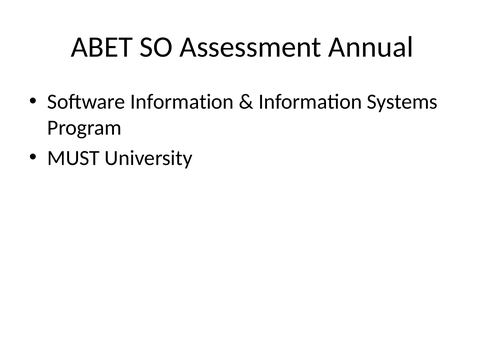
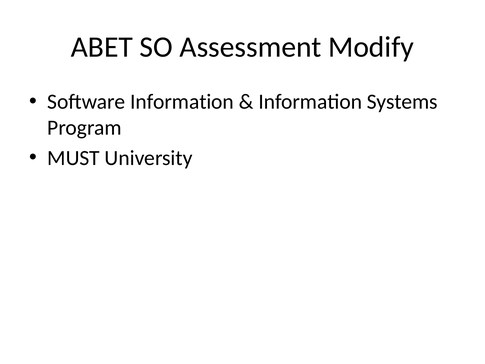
Annual: Annual -> Modify (371, 47)
